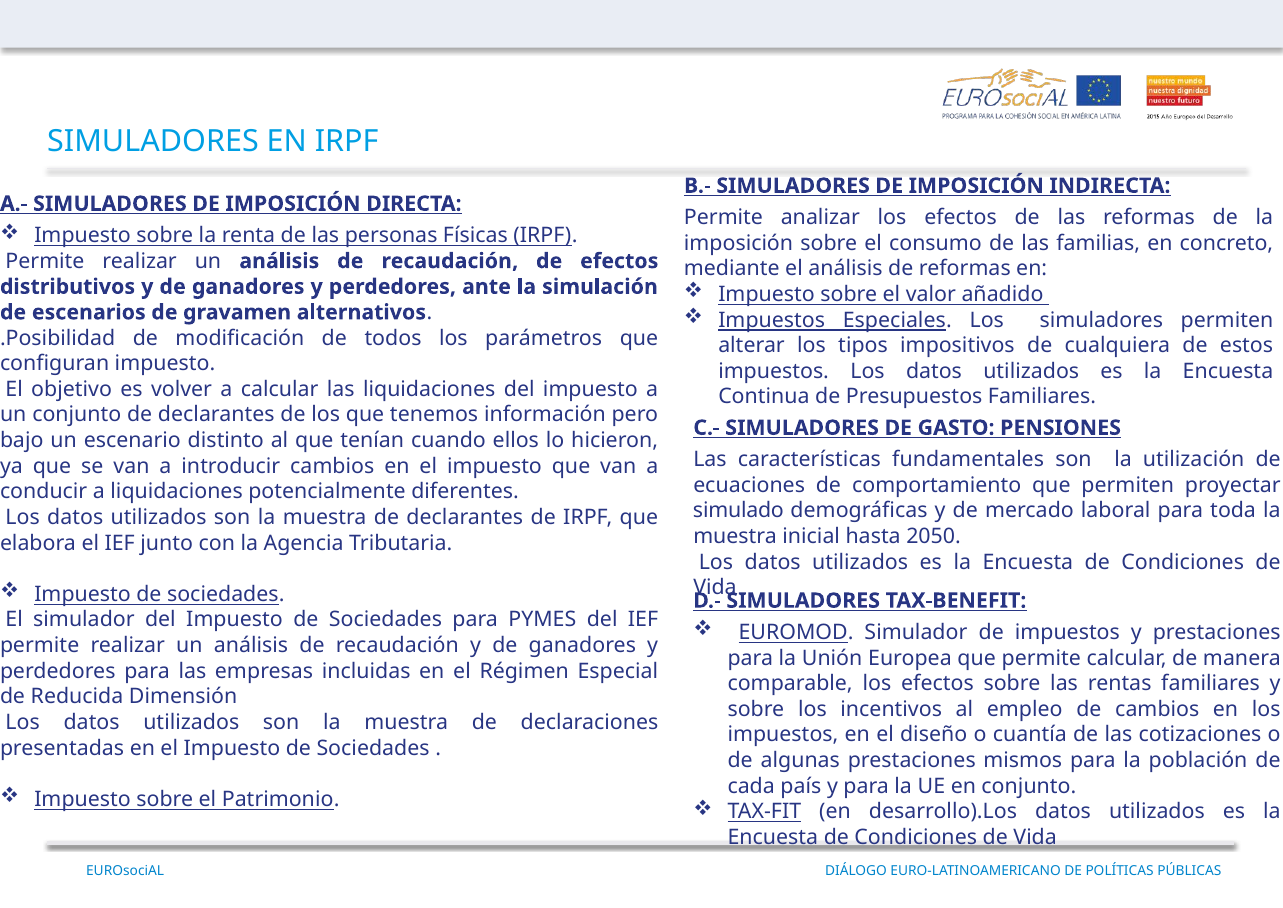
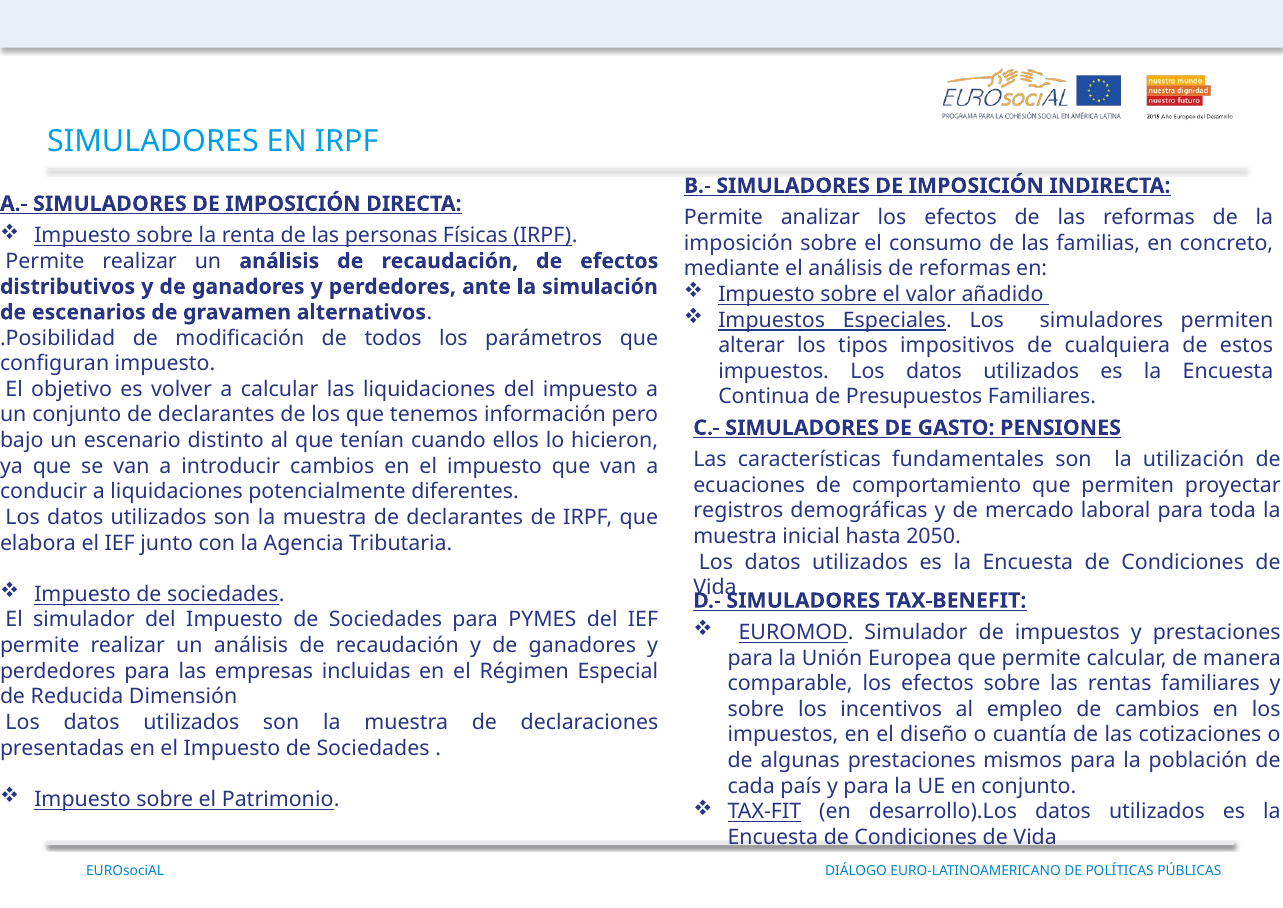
simulado: simulado -> registros (738, 511)
